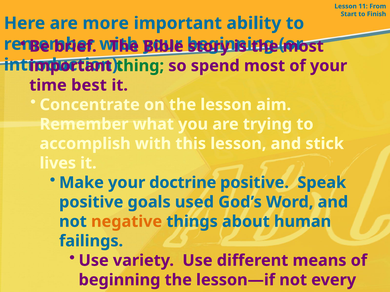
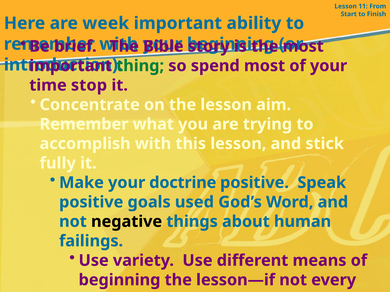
are more: more -> week (106, 23)
best: best -> stop (89, 85)
lives: lives -> fully (58, 163)
negative colour: orange -> black (127, 222)
